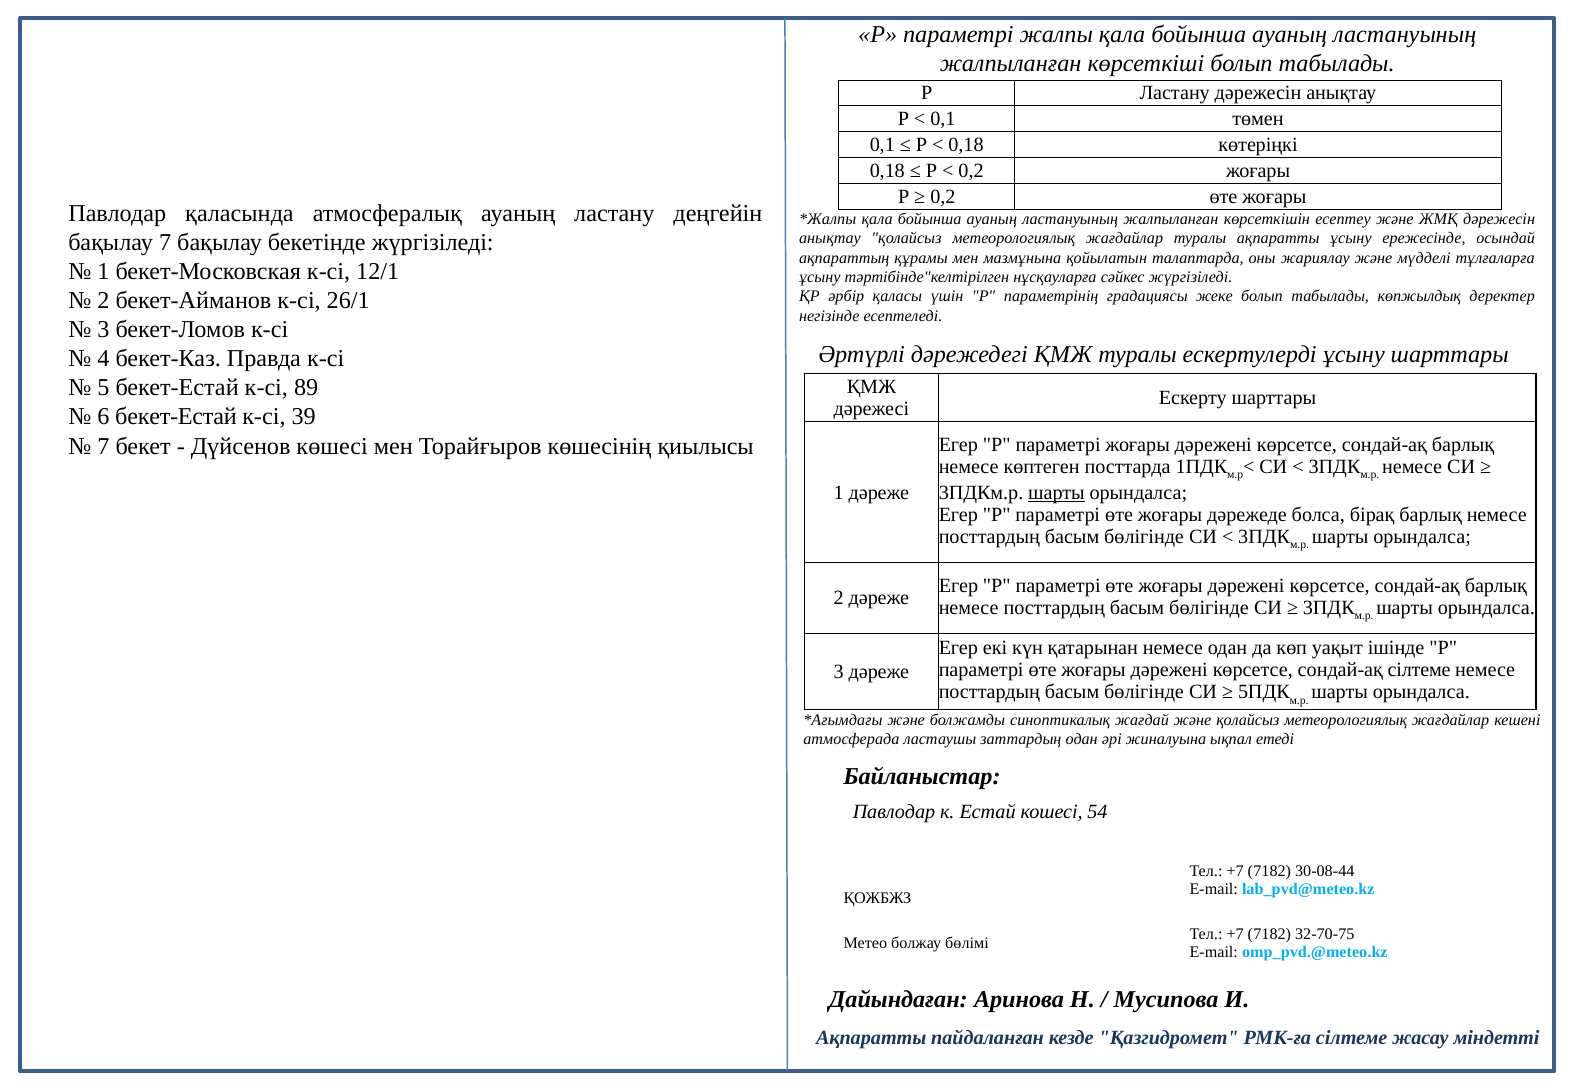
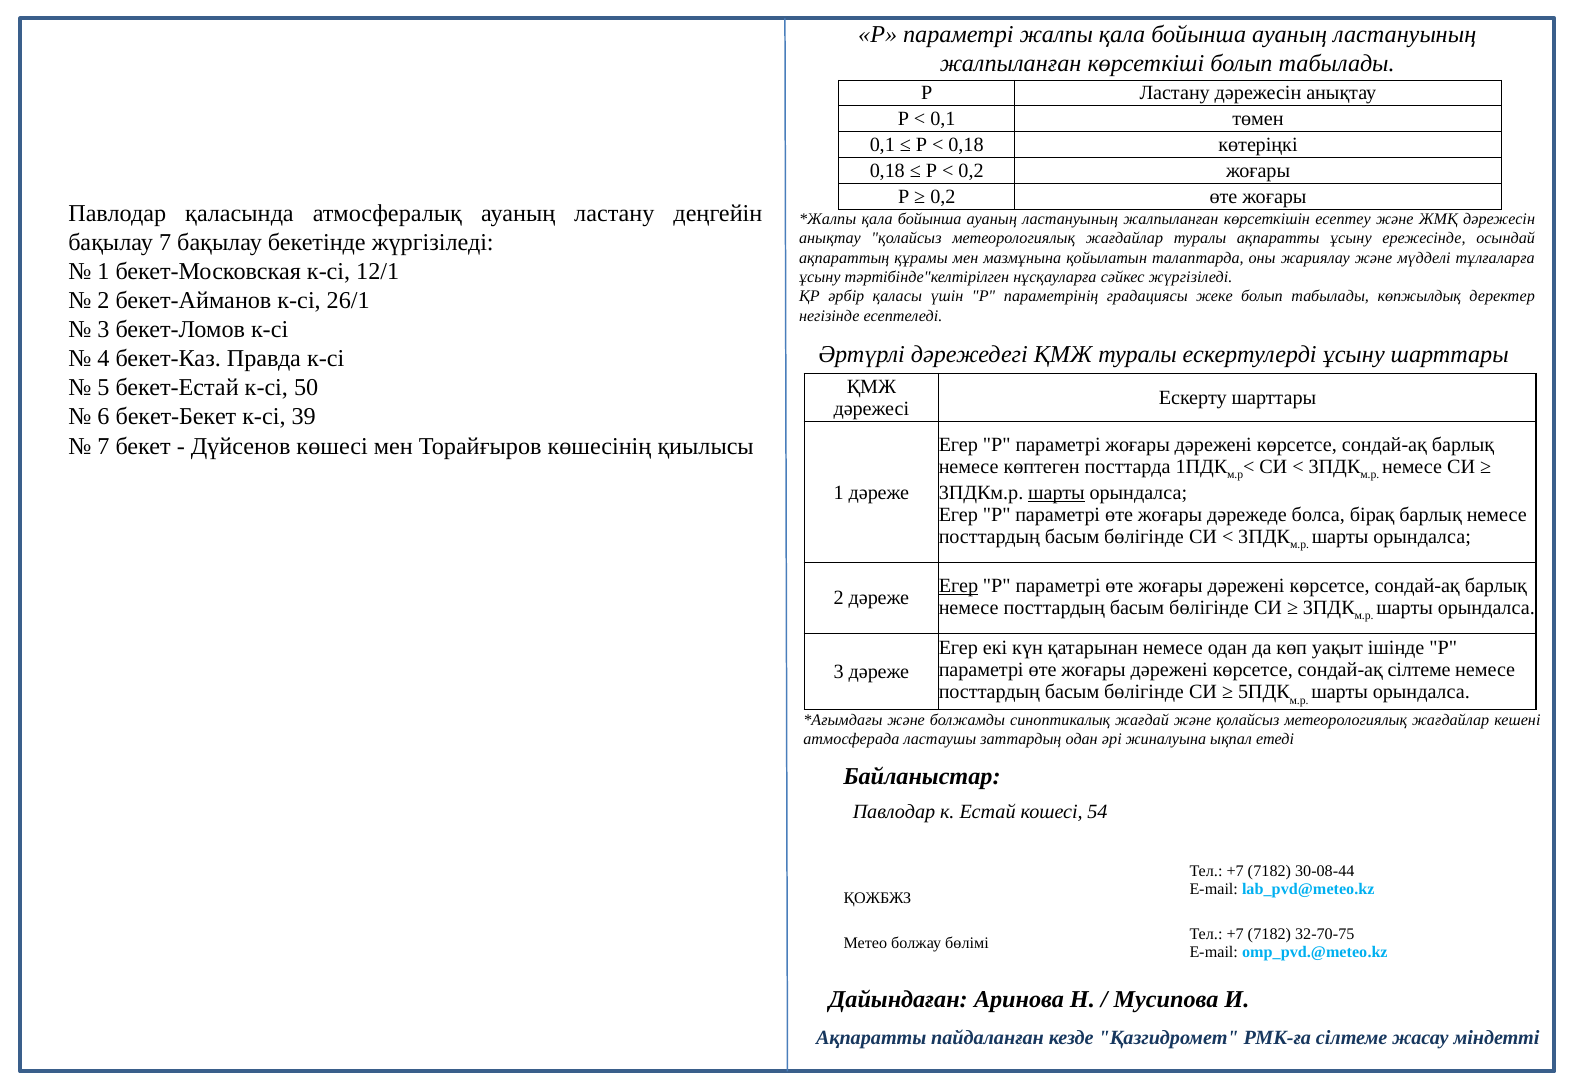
89: 89 -> 50 (306, 388)
6 бекет-Естай: бекет-Естай -> бекет-Бекет (176, 417)
Егер underline: none -> present (958, 586)
